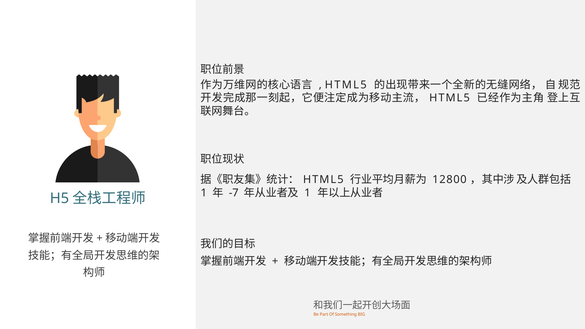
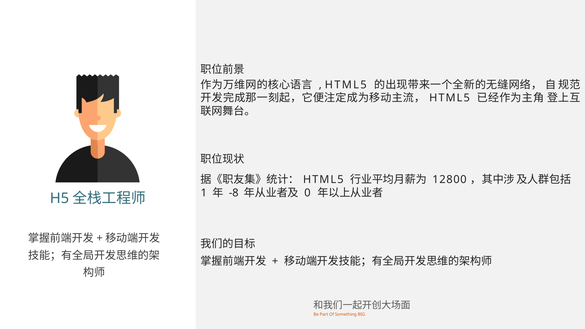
-7: -7 -> -8 (234, 193)
1: 1 -> 0 (307, 193)
